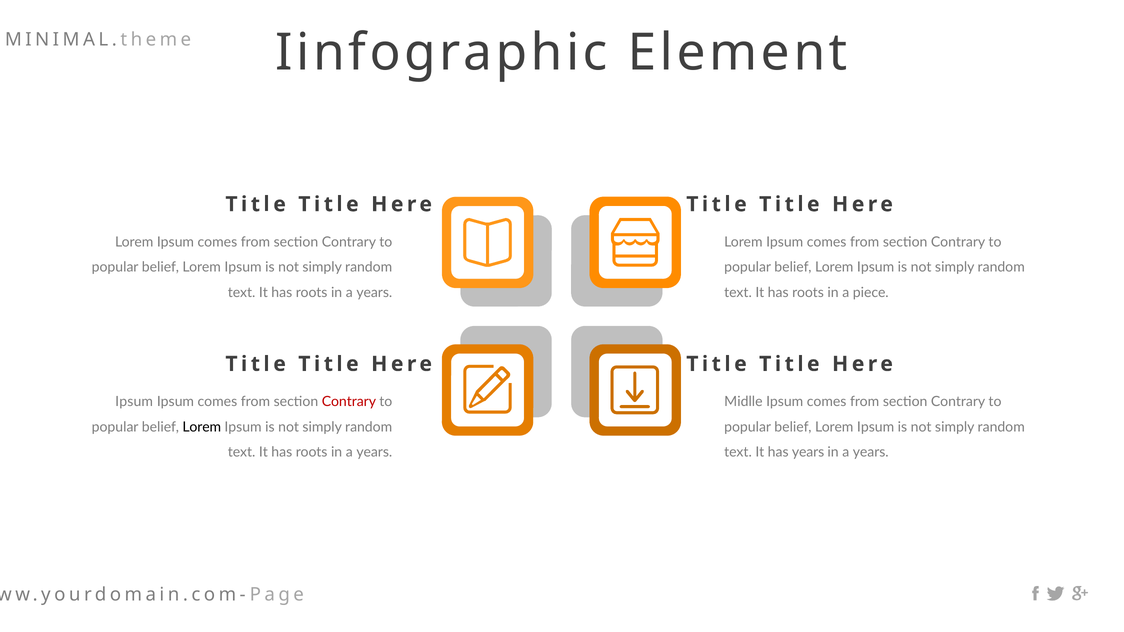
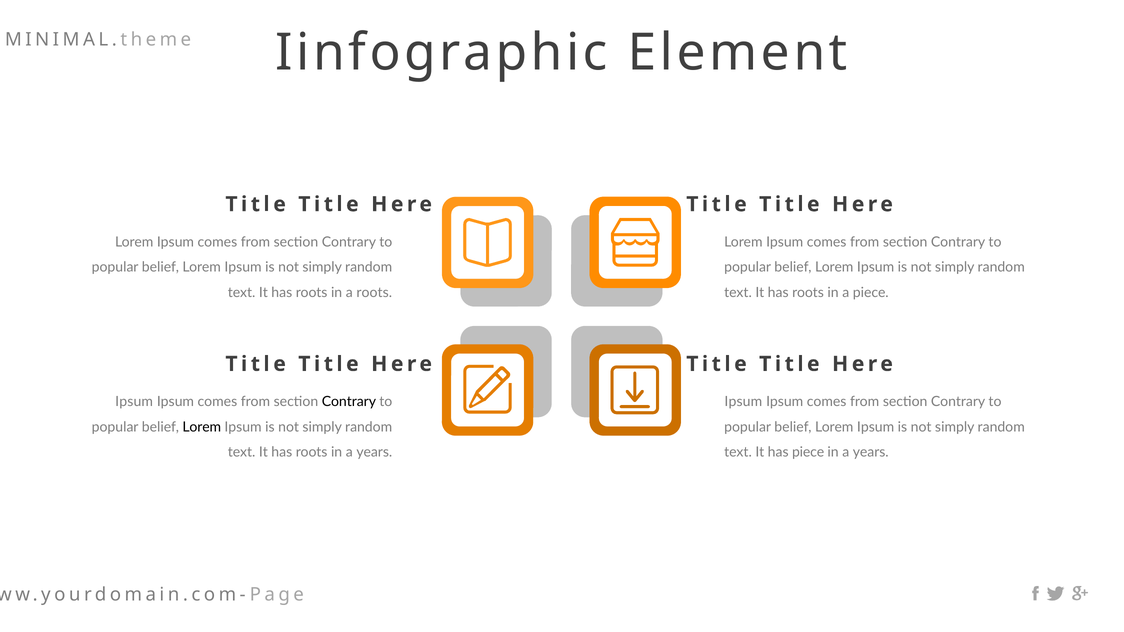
years: years -> roots (374, 293)
Contrary colour: red -> black (349, 402)
Midlle: Midlle -> Ipsum (743, 402)
has years: years -> piece (808, 452)
